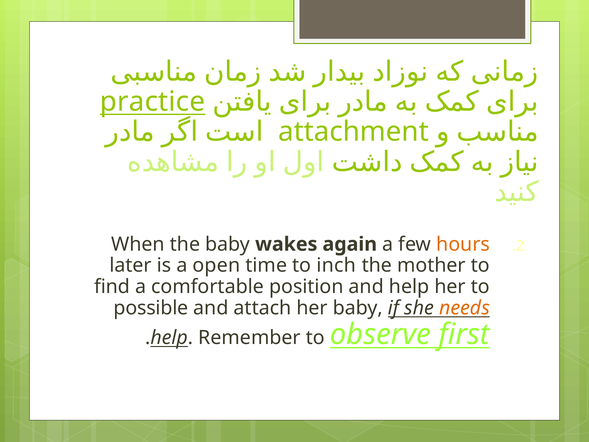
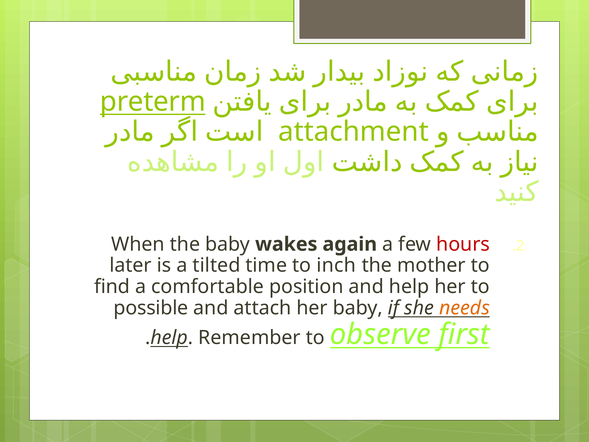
practice: practice -> preterm (153, 102)
hours colour: orange -> red (463, 244)
open: open -> tilted (217, 265)
